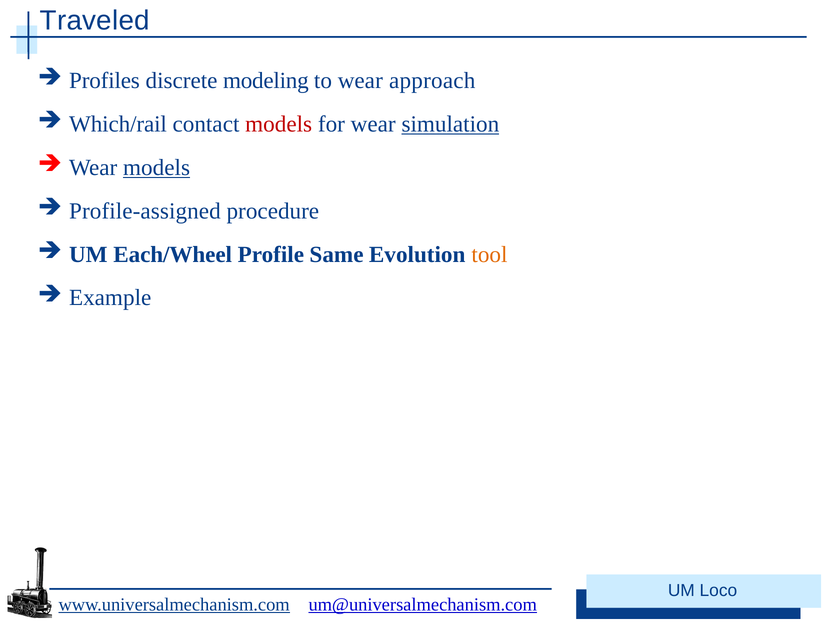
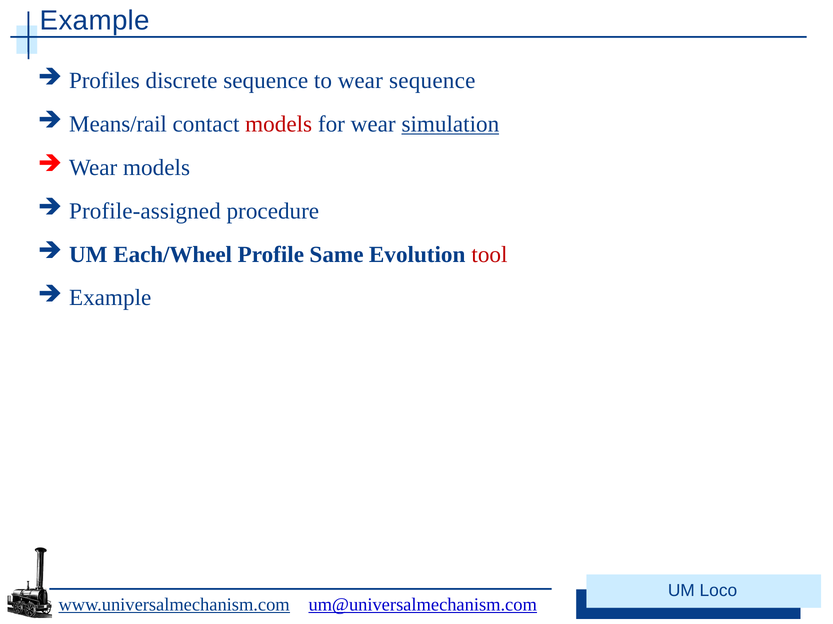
Traveled: Traveled -> Example (95, 21)
discrete modeling: modeling -> sequence (266, 81)
wear approach: approach -> sequence (432, 81)
Which/rail: Which/rail -> Means/rail (118, 124)
models underline: present -> none (157, 168)
tool colour: orange -> red (489, 255)
